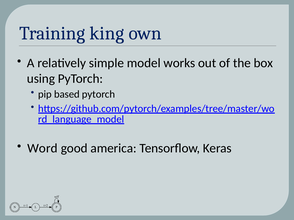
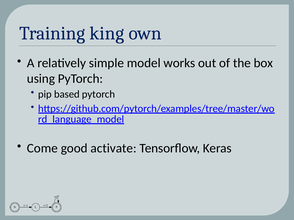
Word: Word -> Come (42, 148)
america: america -> activate (114, 148)
